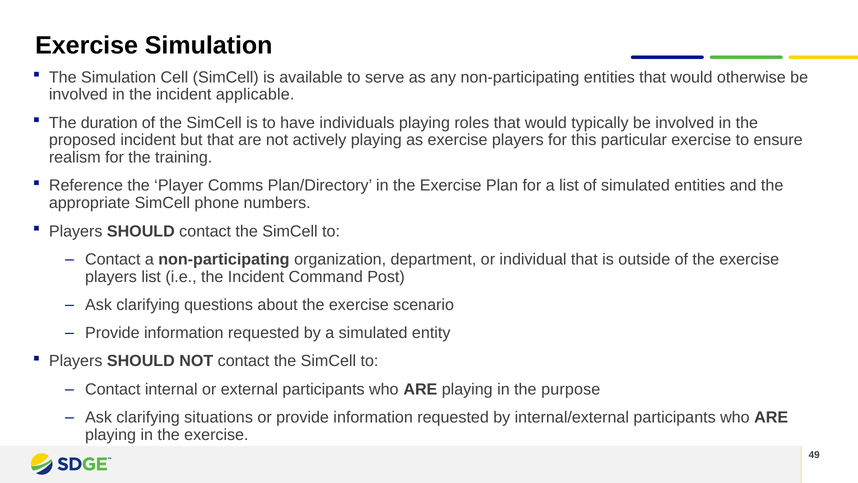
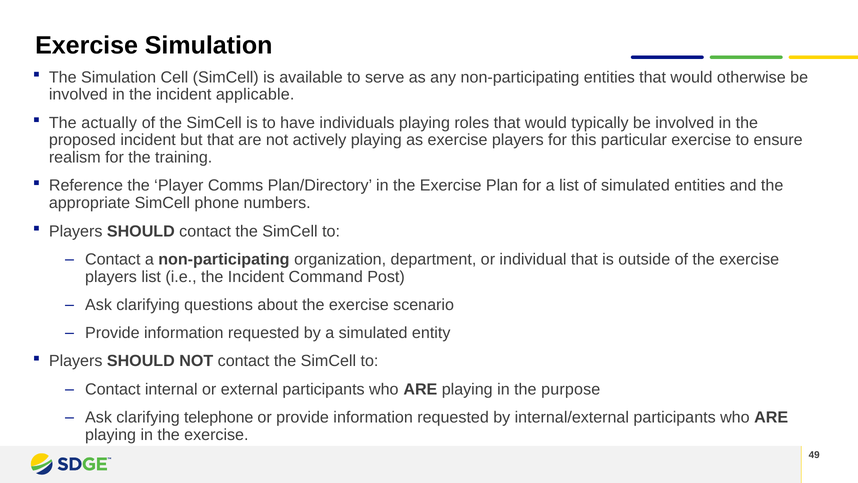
duration: duration -> actually (109, 123)
situations: situations -> telephone (219, 417)
